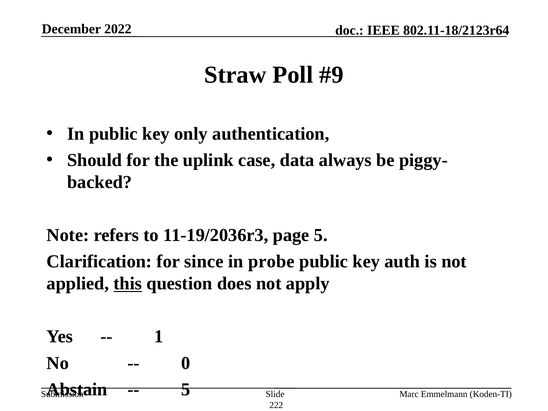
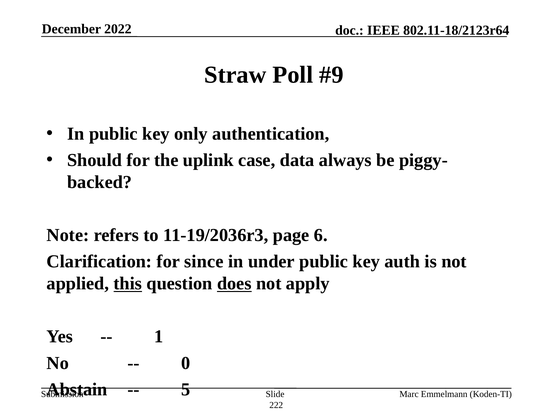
page 5: 5 -> 6 (321, 235)
probe: probe -> under (271, 262)
does underline: none -> present (234, 284)
